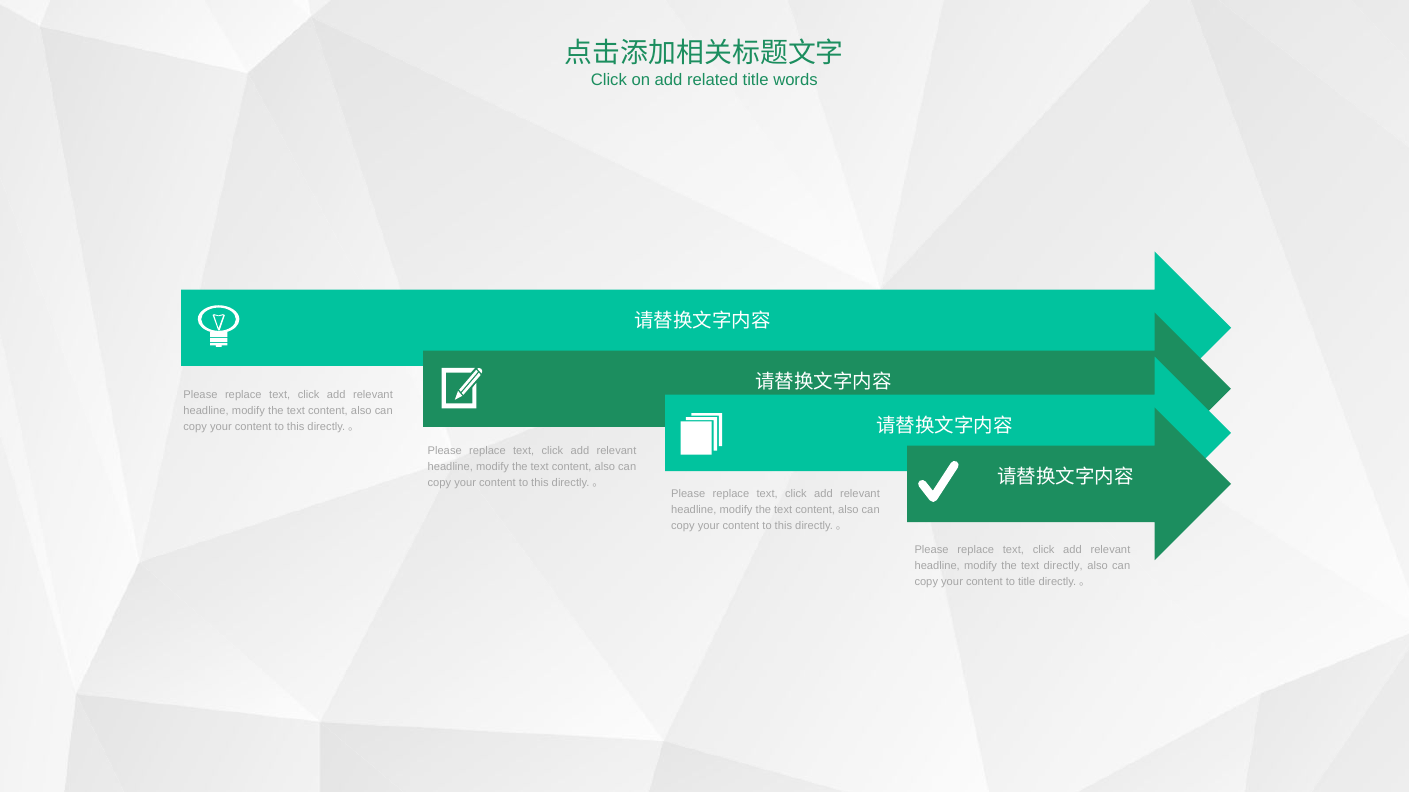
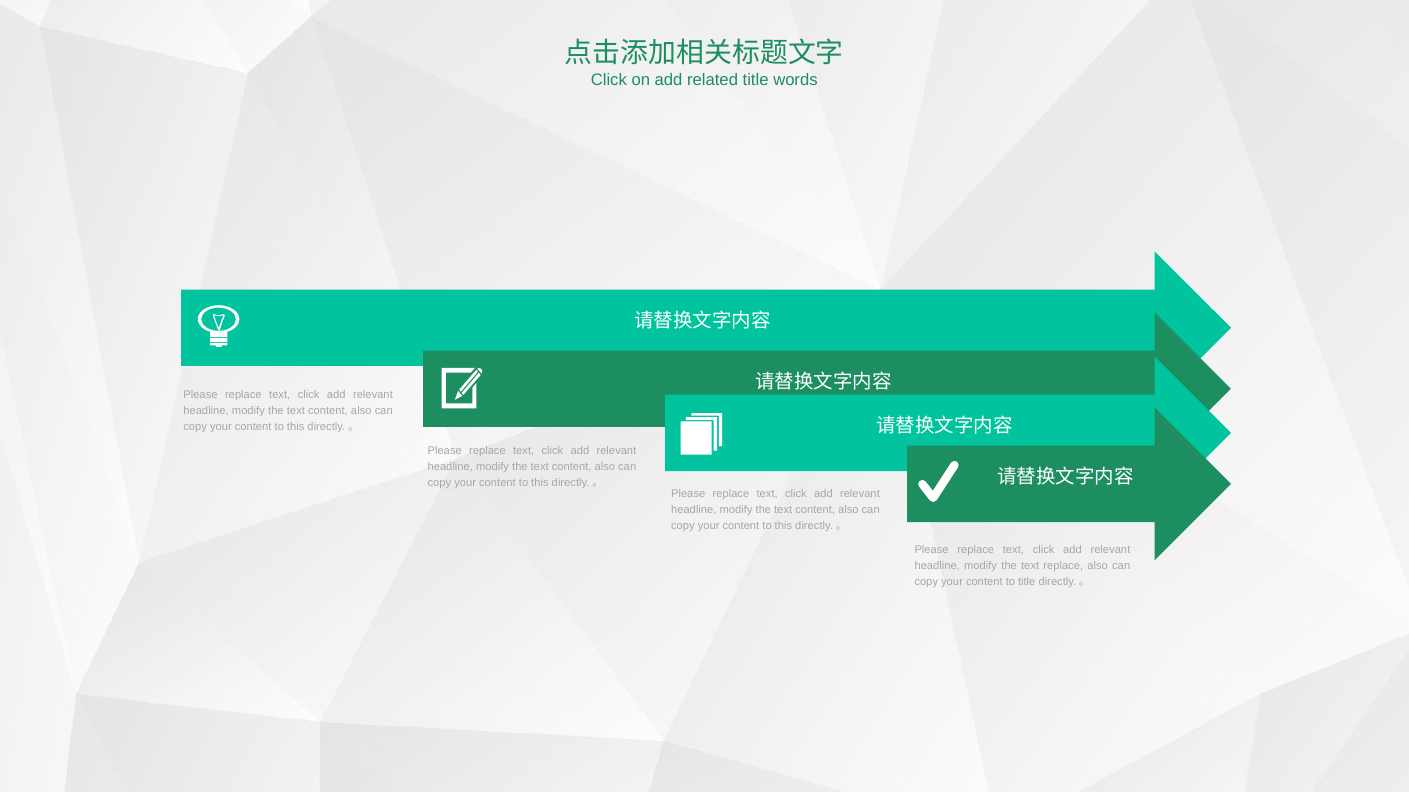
text directly: directly -> replace (1063, 566)
